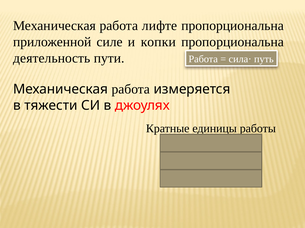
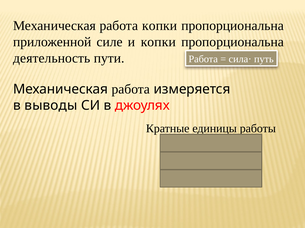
работа лифте: лифте -> копки (160, 26)
тяжести: тяжести -> выводы (51, 106)
